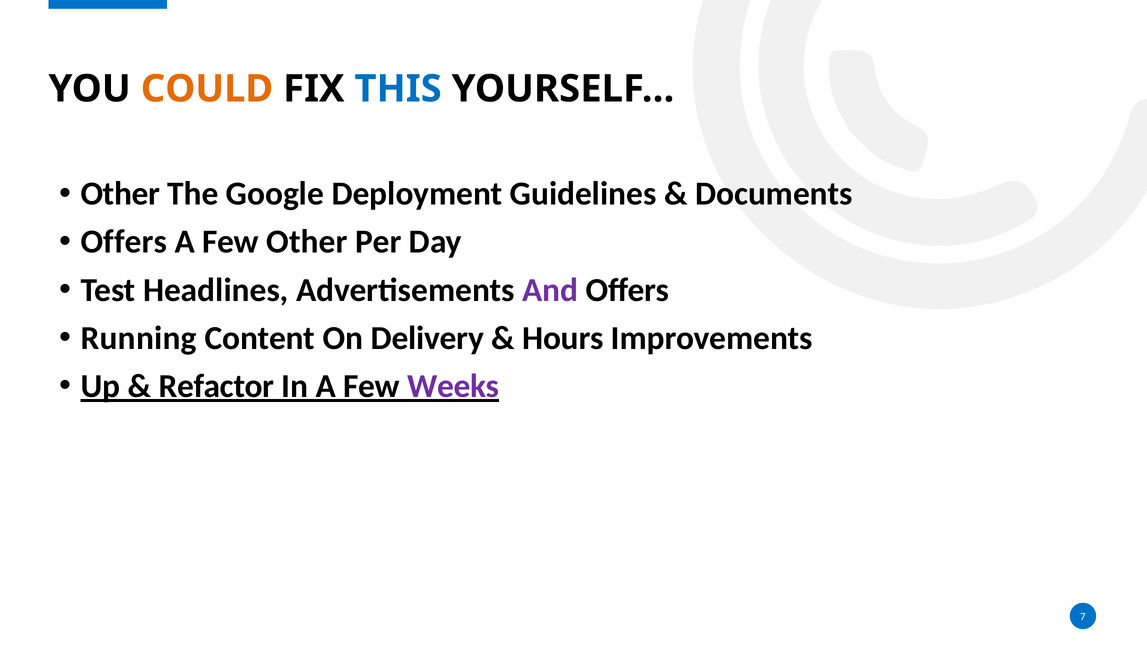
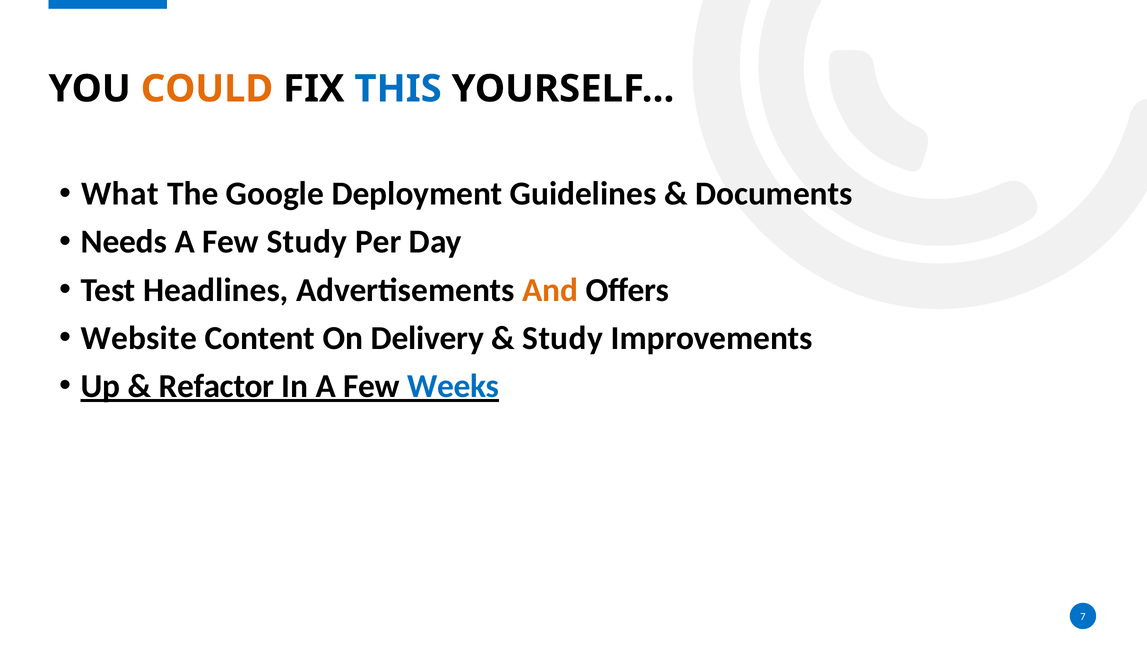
Other: Other -> What (120, 194)
Offers: Offers -> Needs (124, 242)
Few Other: Other -> Study (307, 242)
And colour: purple -> orange (550, 290)
Running: Running -> Website (139, 338)
Hours: Hours -> Study (563, 338)
Weeks colour: purple -> blue (453, 386)
